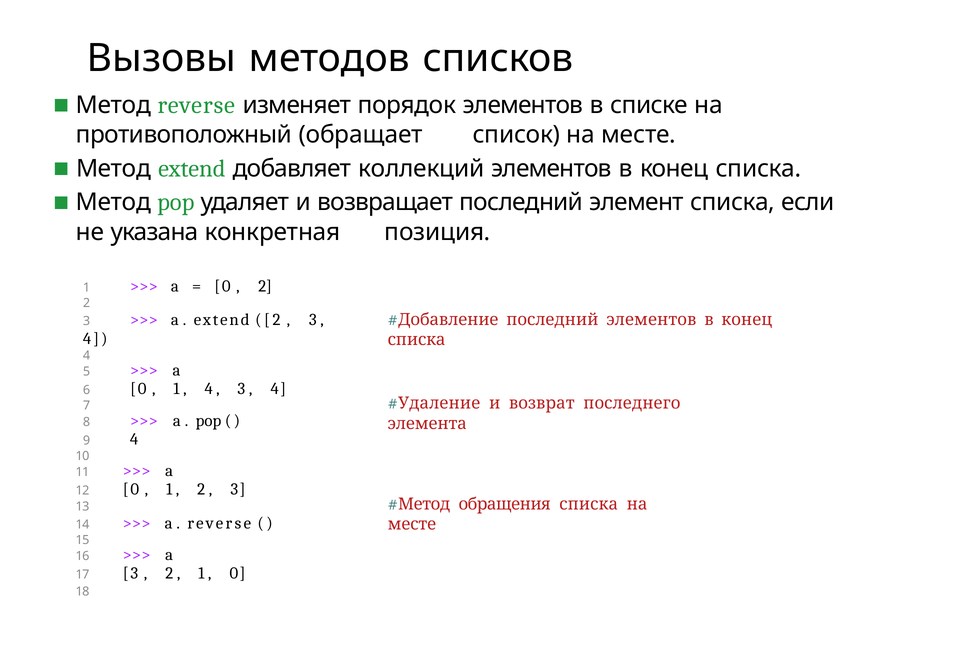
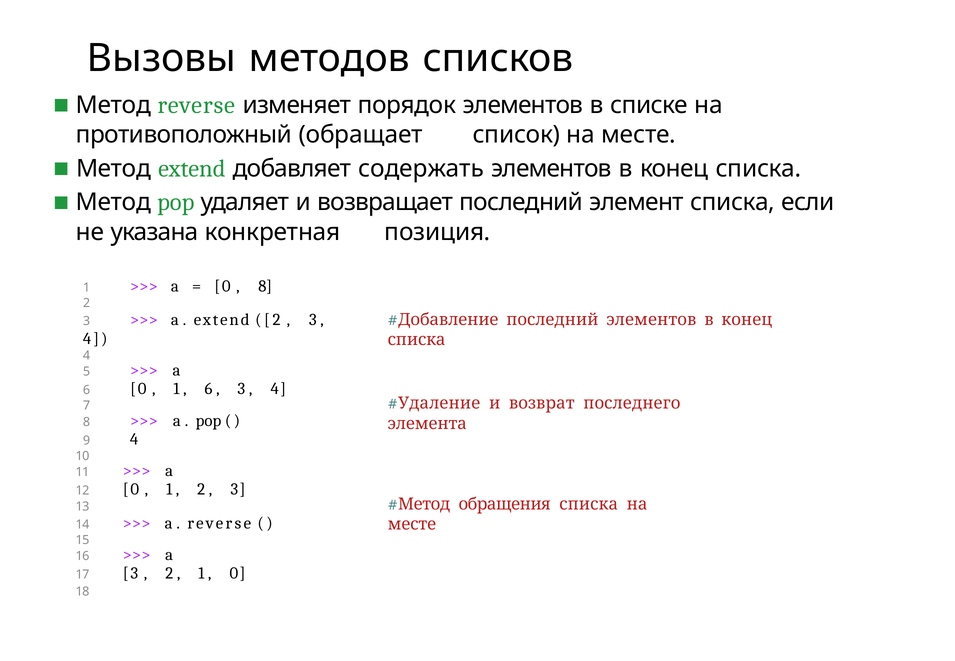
коллекций: коллекций -> содержать (421, 169)
2: 2 -> 8 (265, 286)
4: 4 -> 6 (209, 389)
